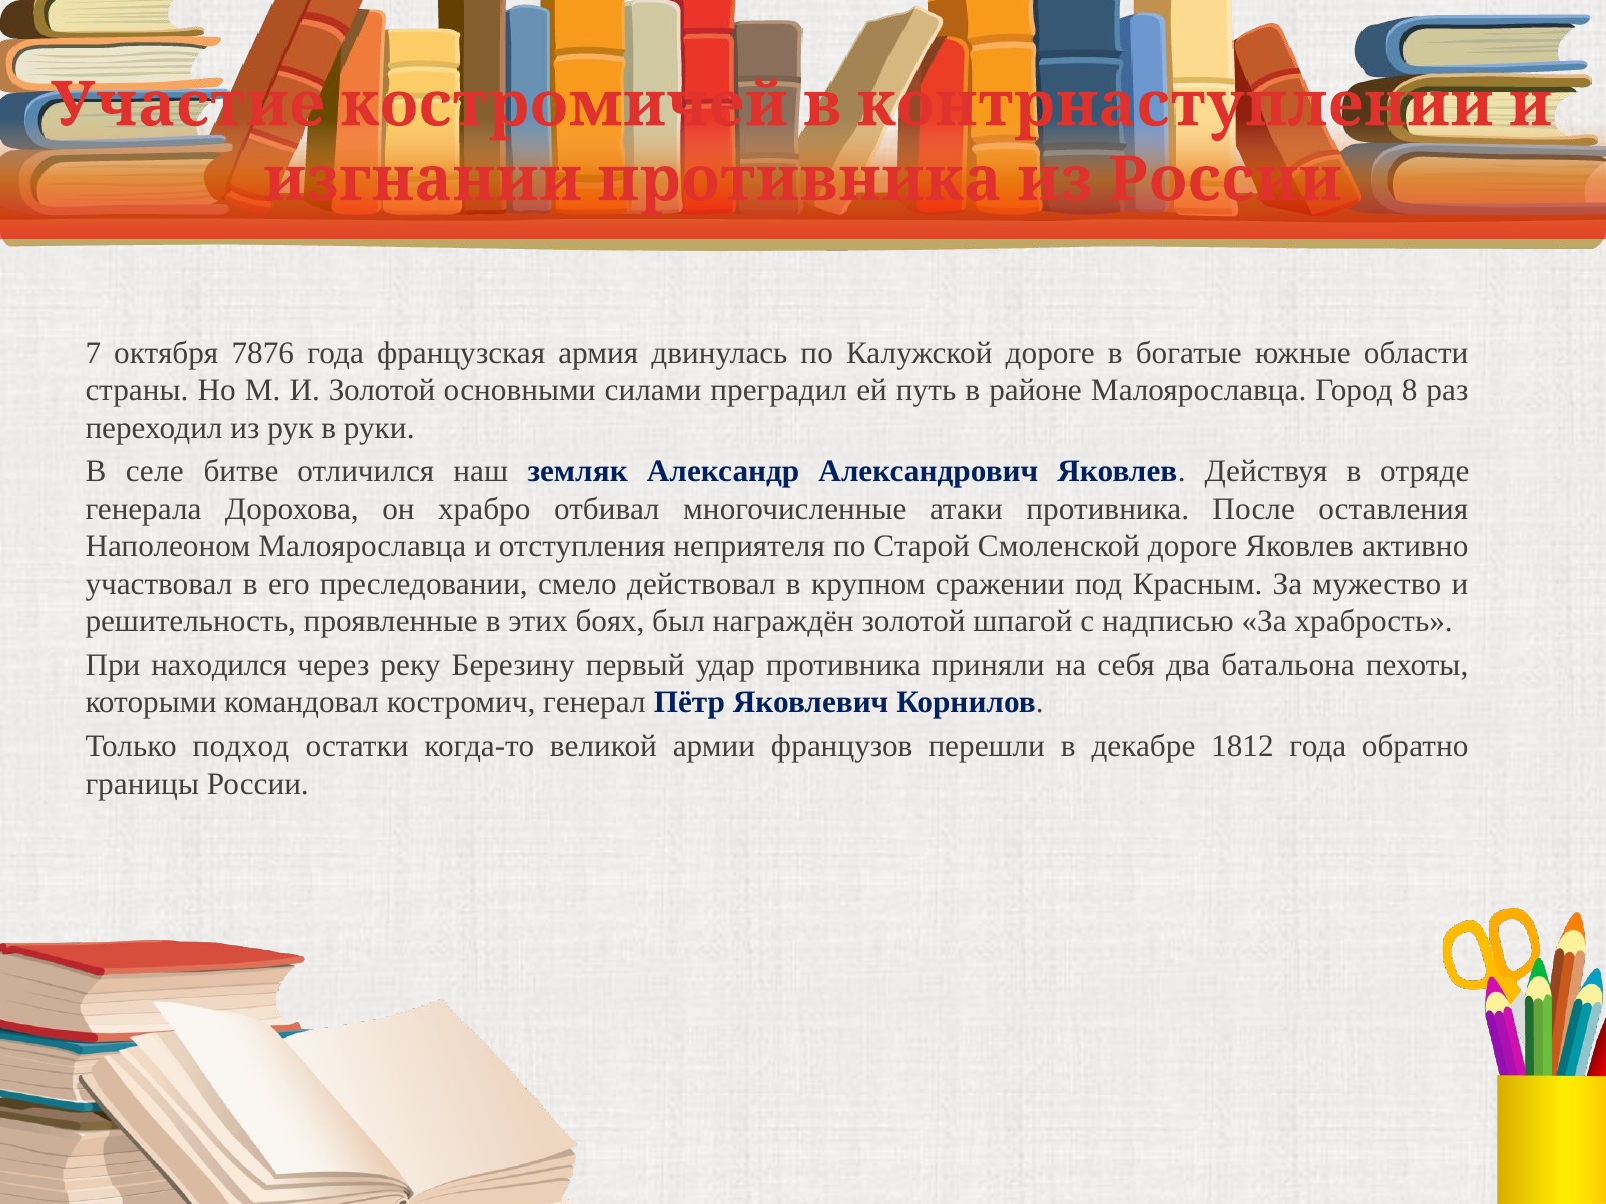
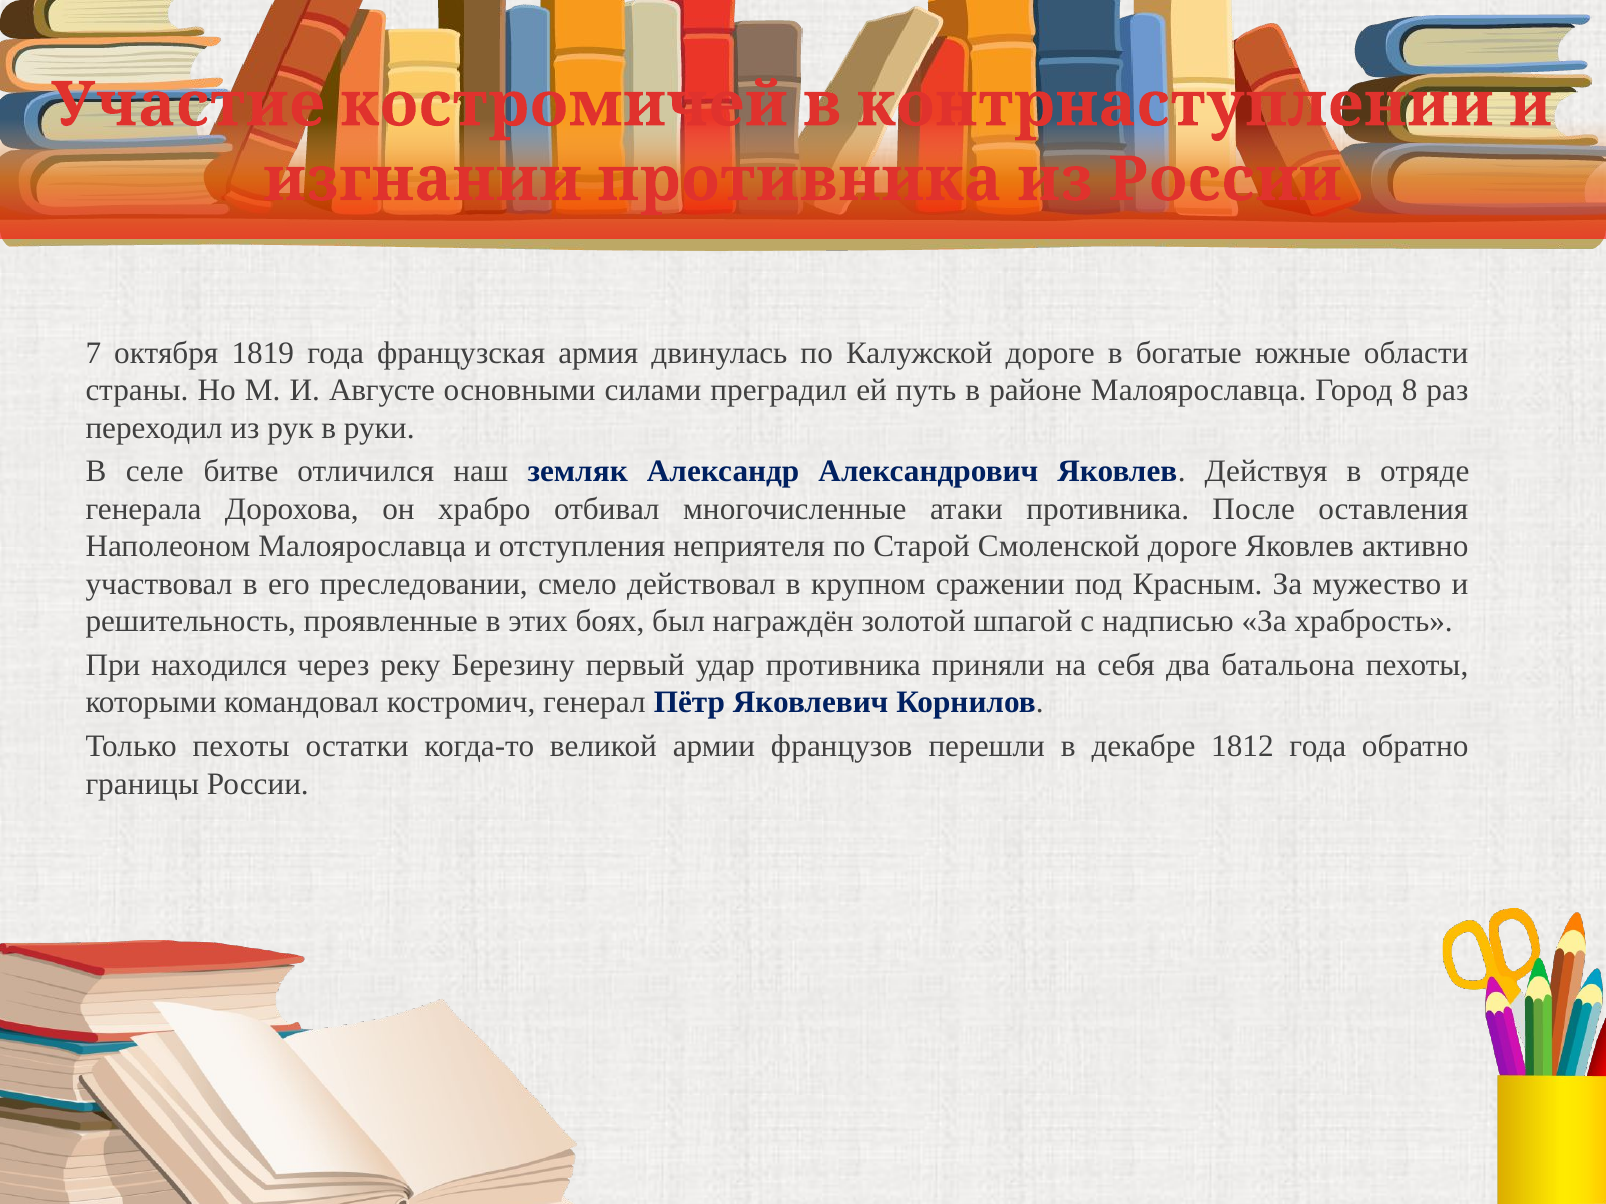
7876: 7876 -> 1819 (263, 353)
И Золотой: Золотой -> Августе (382, 390)
Только подход: подход -> пехоты (241, 747)
